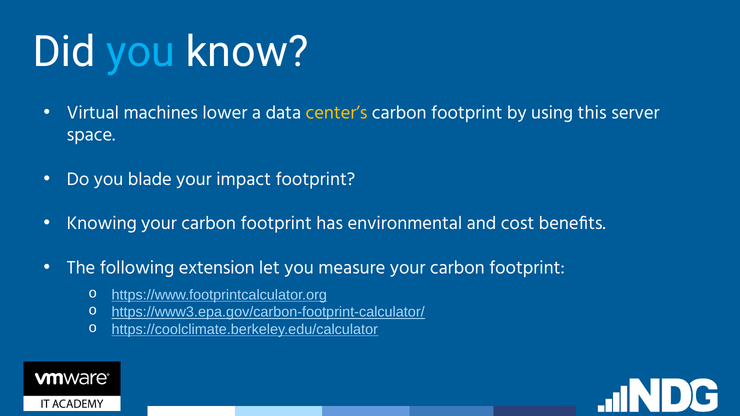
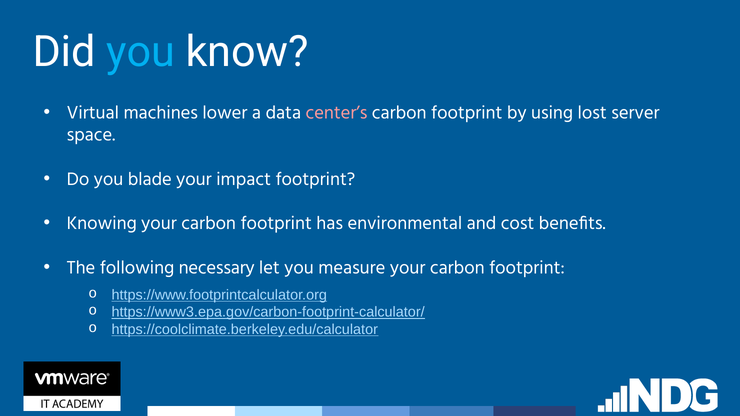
center’s colour: yellow -> pink (336, 113)
this: this -> lost (592, 113)
extension: extension -> necessary (217, 268)
